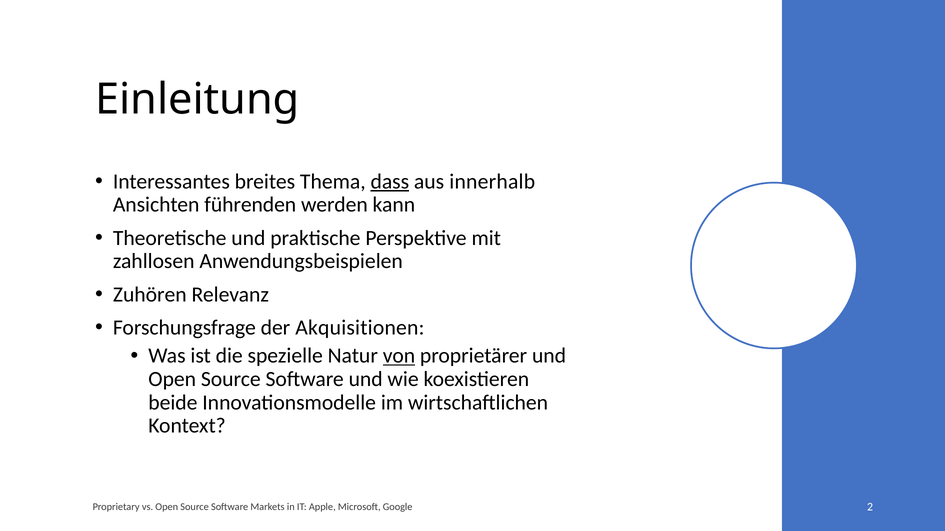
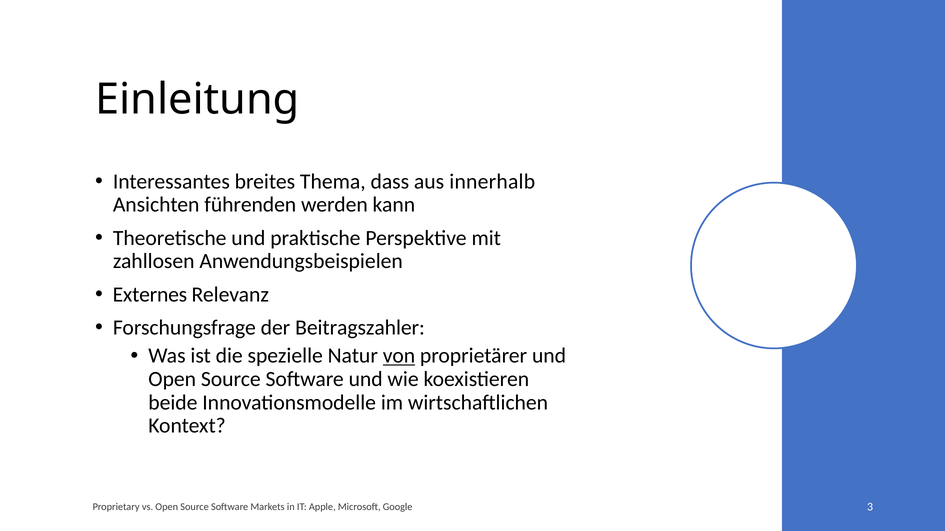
dass underline: present -> none (390, 182)
Zuhören: Zuhören -> Externes (150, 295)
Akquisitionen: Akquisitionen -> Beitragszahler (360, 328)
2: 2 -> 3 (870, 508)
